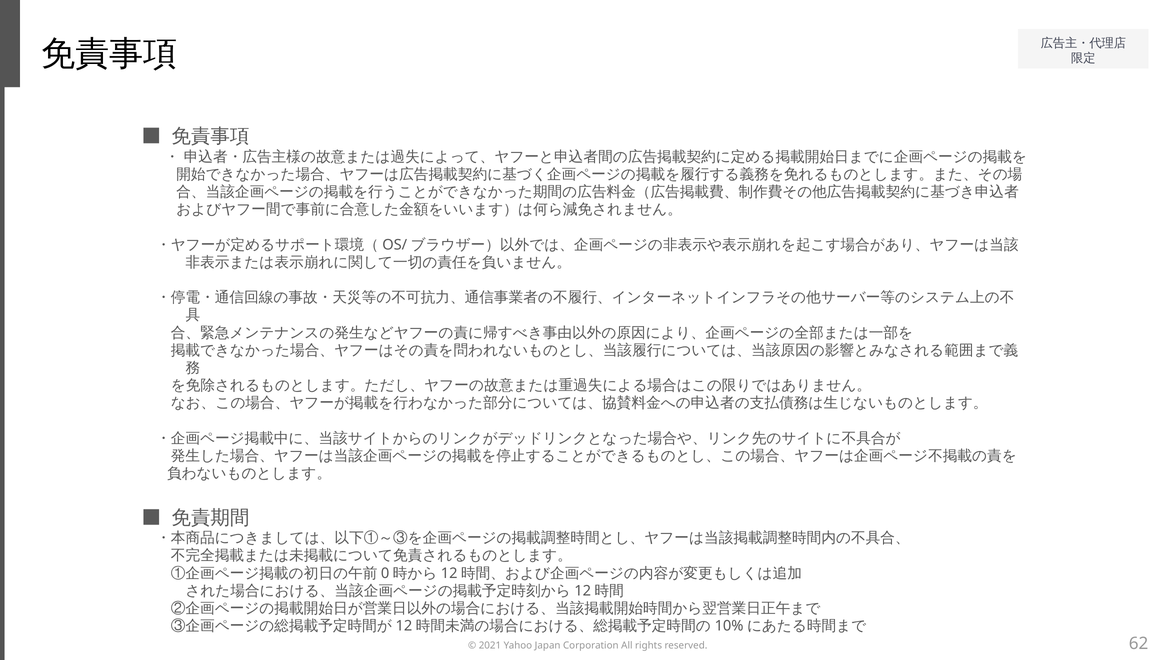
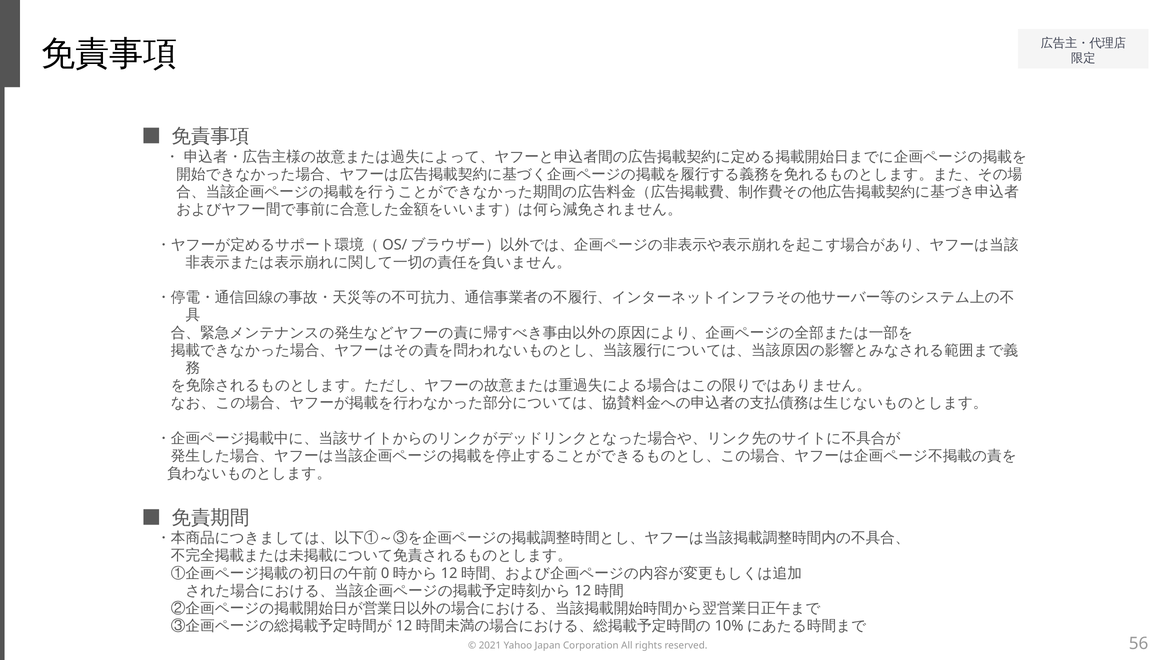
62: 62 -> 56 (1139, 644)
